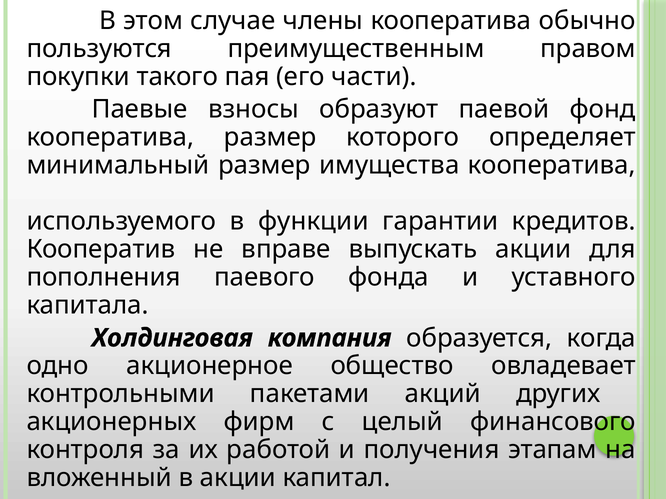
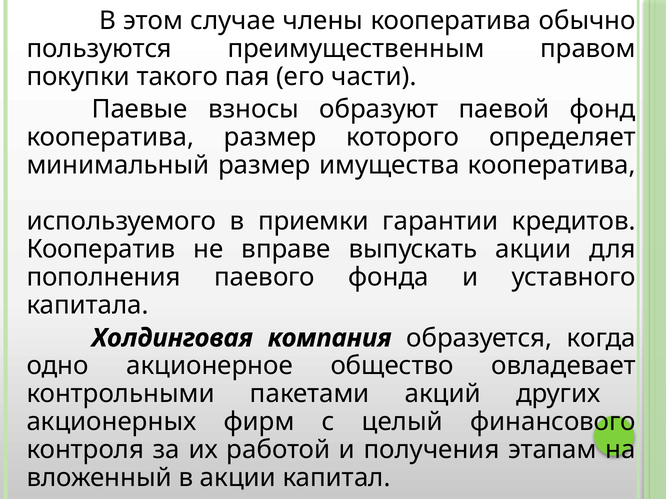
функции: функции -> приемки (313, 221)
